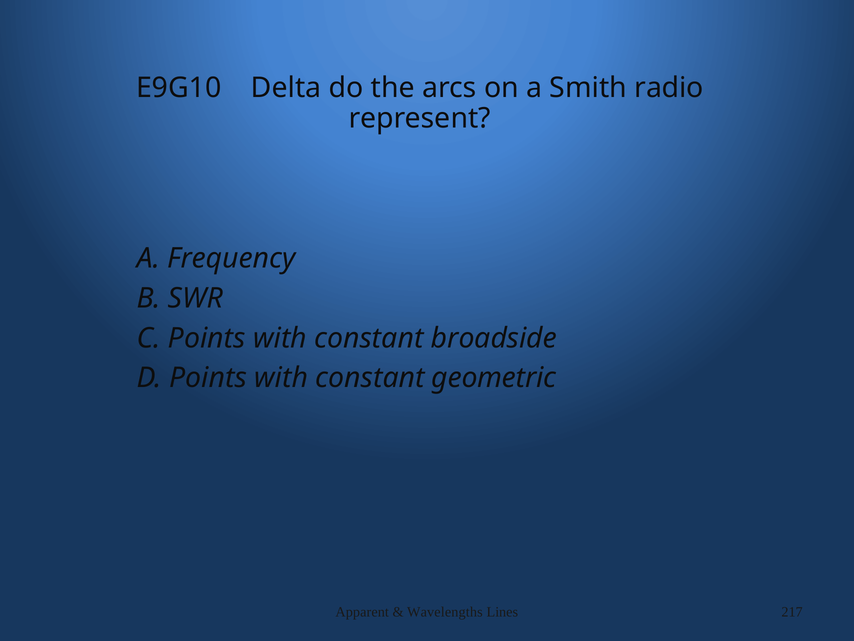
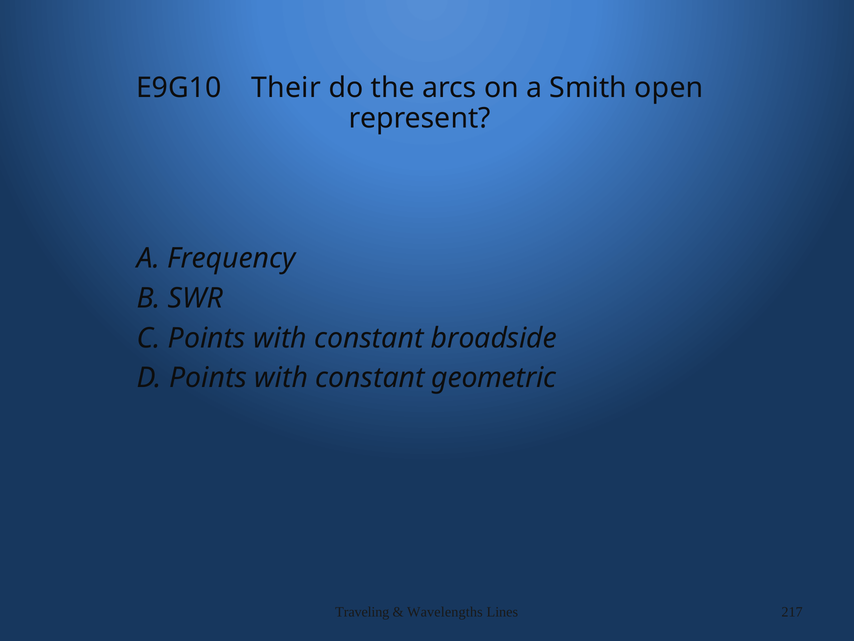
Delta: Delta -> Their (286, 88)
radio: radio -> open (669, 88)
Apparent: Apparent -> Traveling (362, 612)
